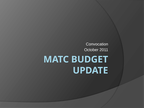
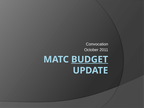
BUDGET underline: none -> present (90, 59)
